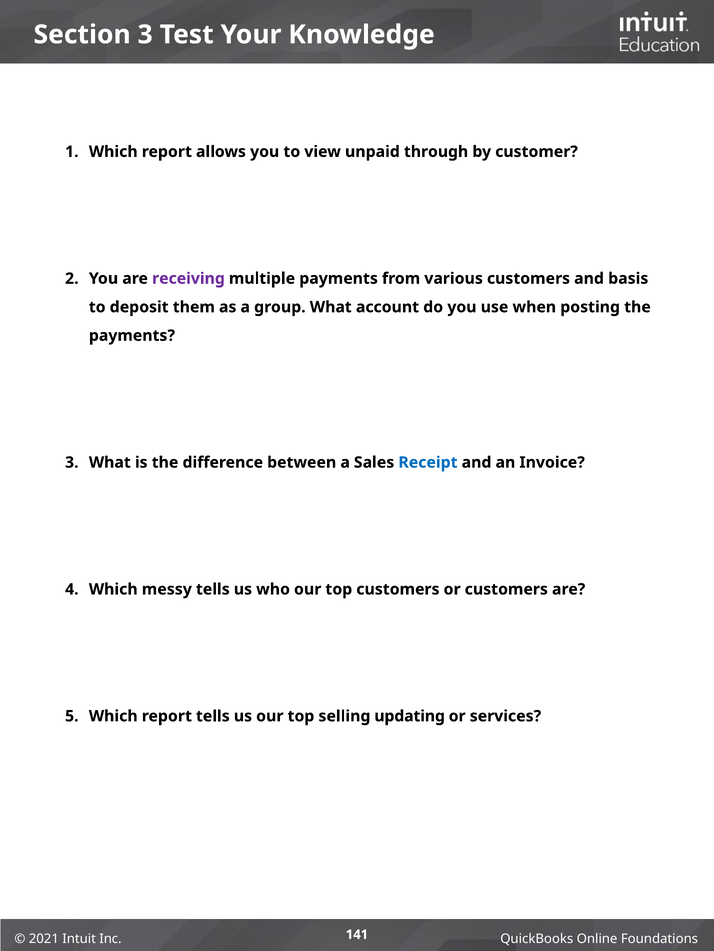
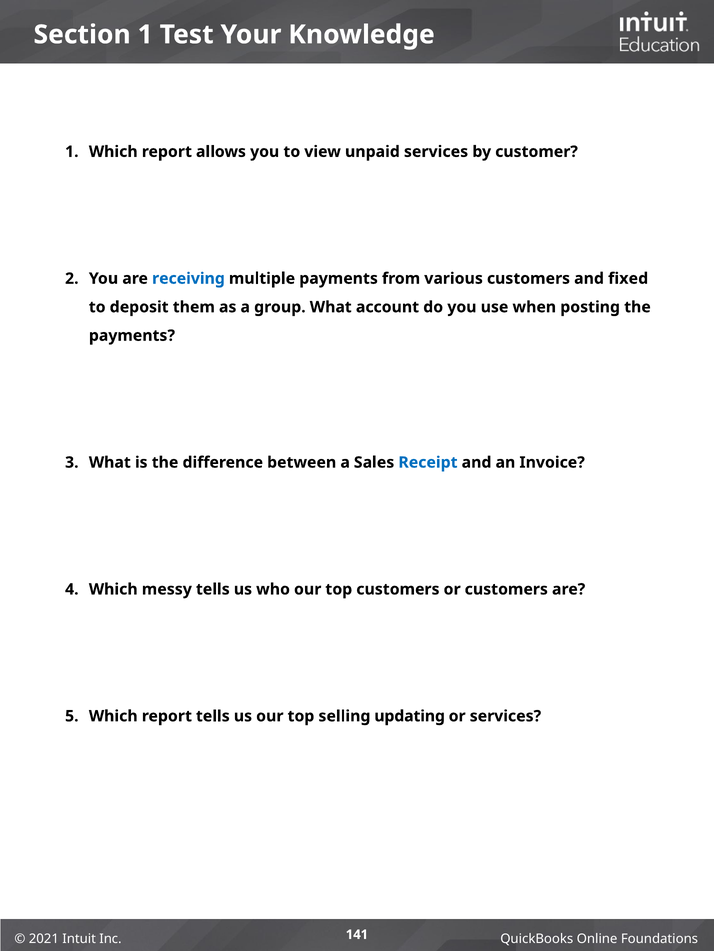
Section 3: 3 -> 1 (145, 35)
unpaid through: through -> services (436, 152)
receiving colour: purple -> blue (188, 279)
basis: basis -> fixed (628, 279)
